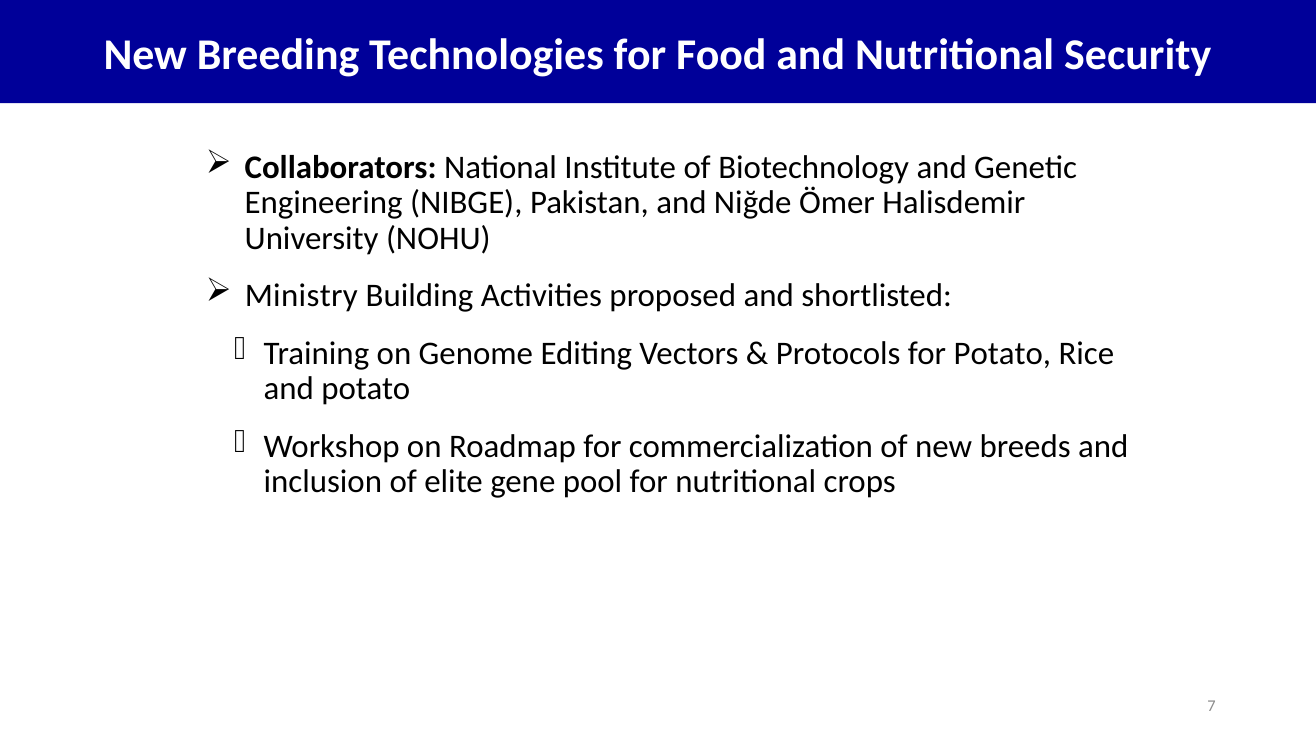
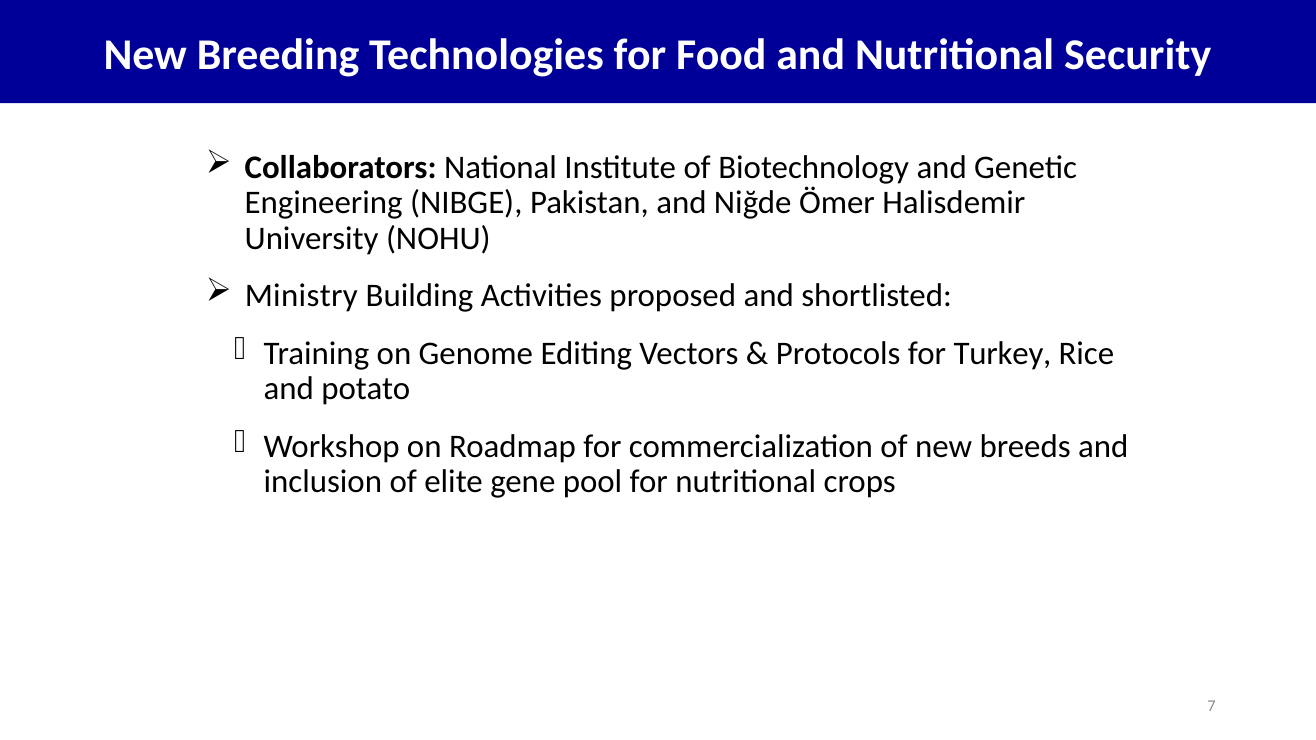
for Potato: Potato -> Turkey (1002, 354)
